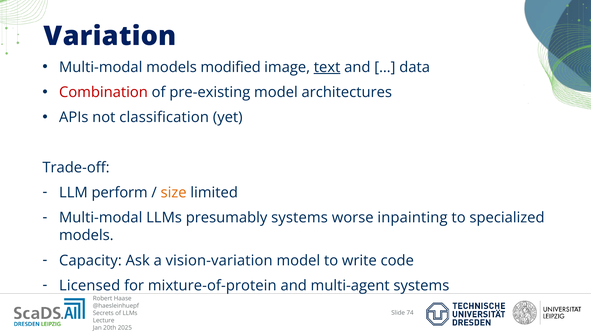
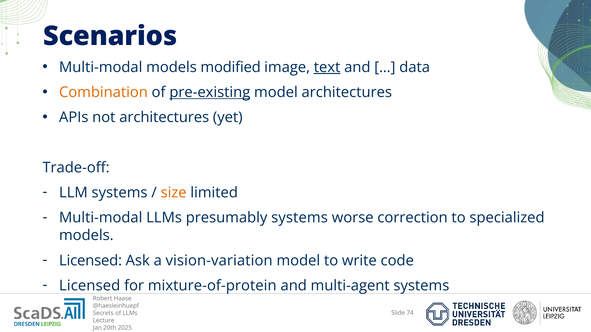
Variation: Variation -> Scenarios (110, 36)
Combination colour: red -> orange (103, 92)
pre-existing underline: none -> present (210, 92)
not classification: classification -> architectures (164, 118)
LLM perform: perform -> systems (120, 193)
inpainting: inpainting -> correction (413, 218)
Capacity: Capacity -> Licensed (91, 261)
